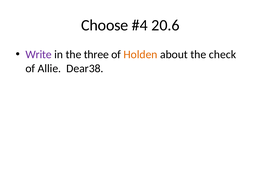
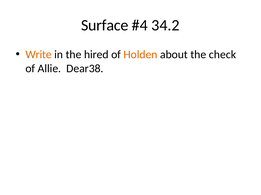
Choose: Choose -> Surface (105, 25)
20.6: 20.6 -> 34.2 (166, 25)
Write colour: purple -> orange (39, 55)
three: three -> hired (96, 55)
